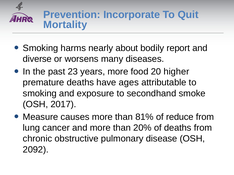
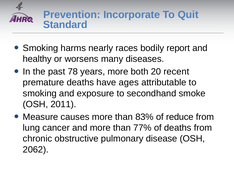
Mortality: Mortality -> Standard (65, 25)
about: about -> races (127, 48)
diverse: diverse -> healthy (37, 59)
23: 23 -> 78 (73, 72)
food: food -> both (140, 72)
higher: higher -> recent (176, 72)
2017: 2017 -> 2011 (63, 105)
81%: 81% -> 83% (144, 117)
20%: 20% -> 77% (142, 128)
2092: 2092 -> 2062 (36, 150)
